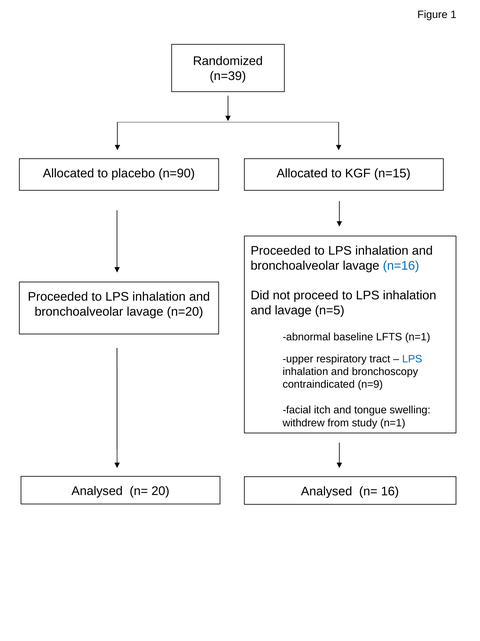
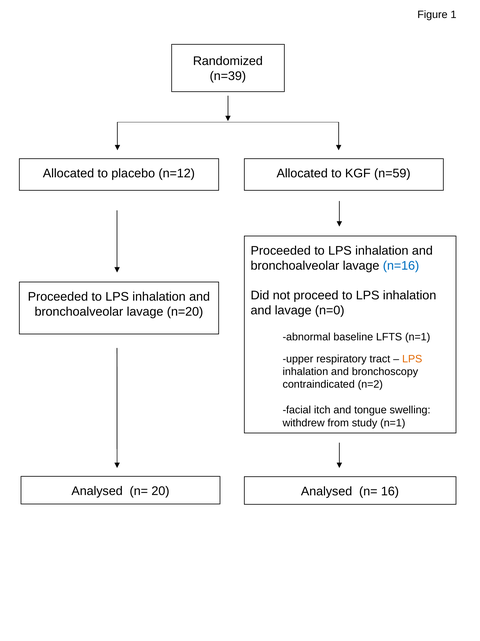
n=90: n=90 -> n=12 (177, 173)
n=15: n=15 -> n=59 (392, 173)
n=5: n=5 -> n=0 (330, 310)
LPS colour: blue -> orange (412, 358)
n=9: n=9 -> n=2 (370, 384)
